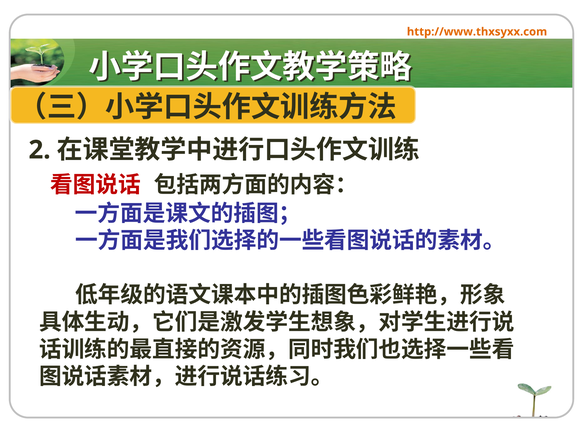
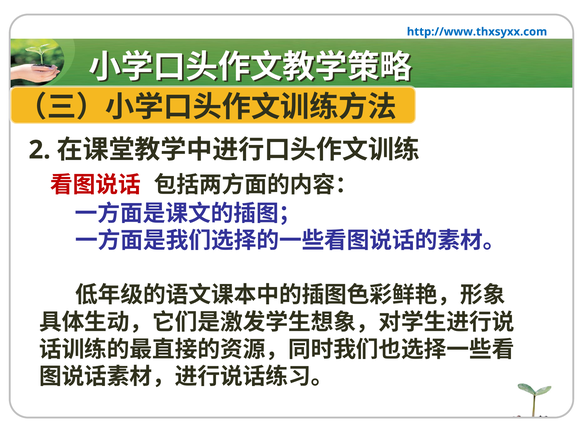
http://www.thxsyxx.com colour: orange -> blue (477, 32)
